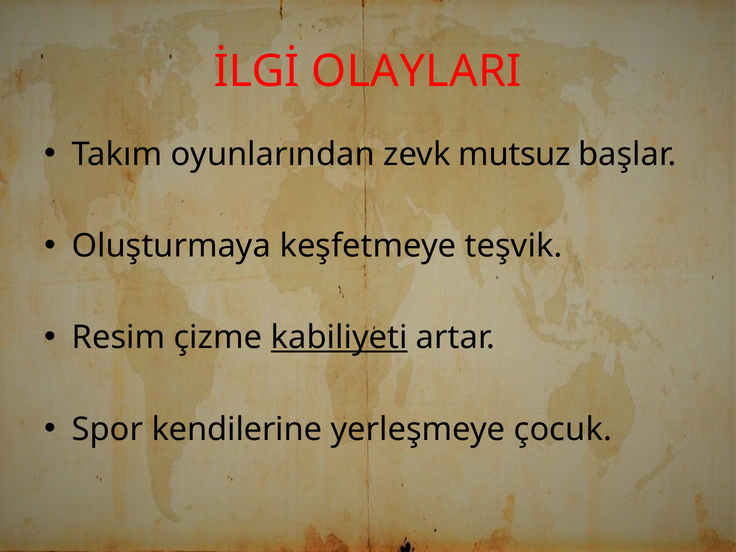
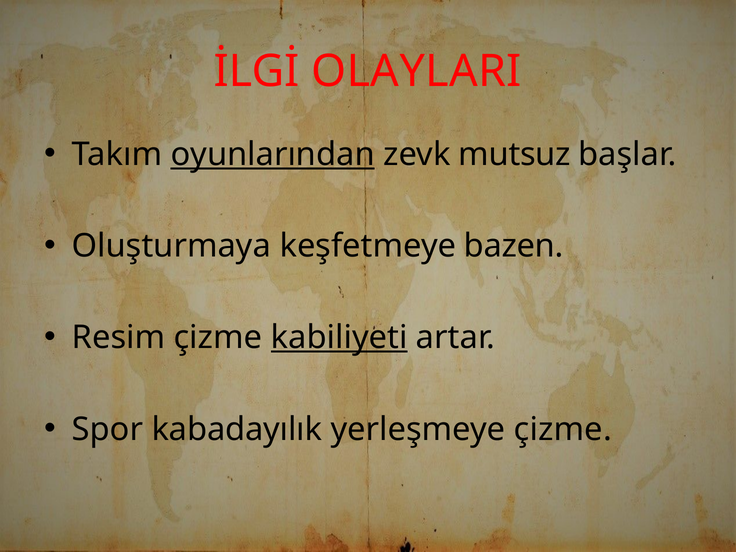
oyunlarından underline: none -> present (273, 154)
teşvik: teşvik -> bazen (514, 246)
kendilerine: kendilerine -> kabadayılık (237, 429)
yerleşmeye çocuk: çocuk -> çizme (563, 429)
